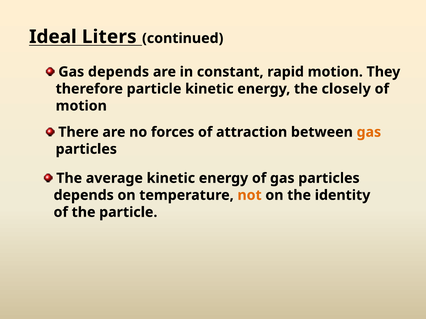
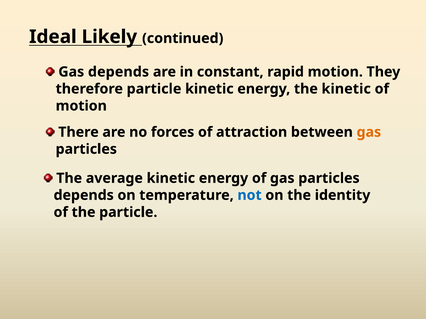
Liters: Liters -> Likely (109, 37)
the closely: closely -> kinetic (346, 89)
not colour: orange -> blue (250, 195)
